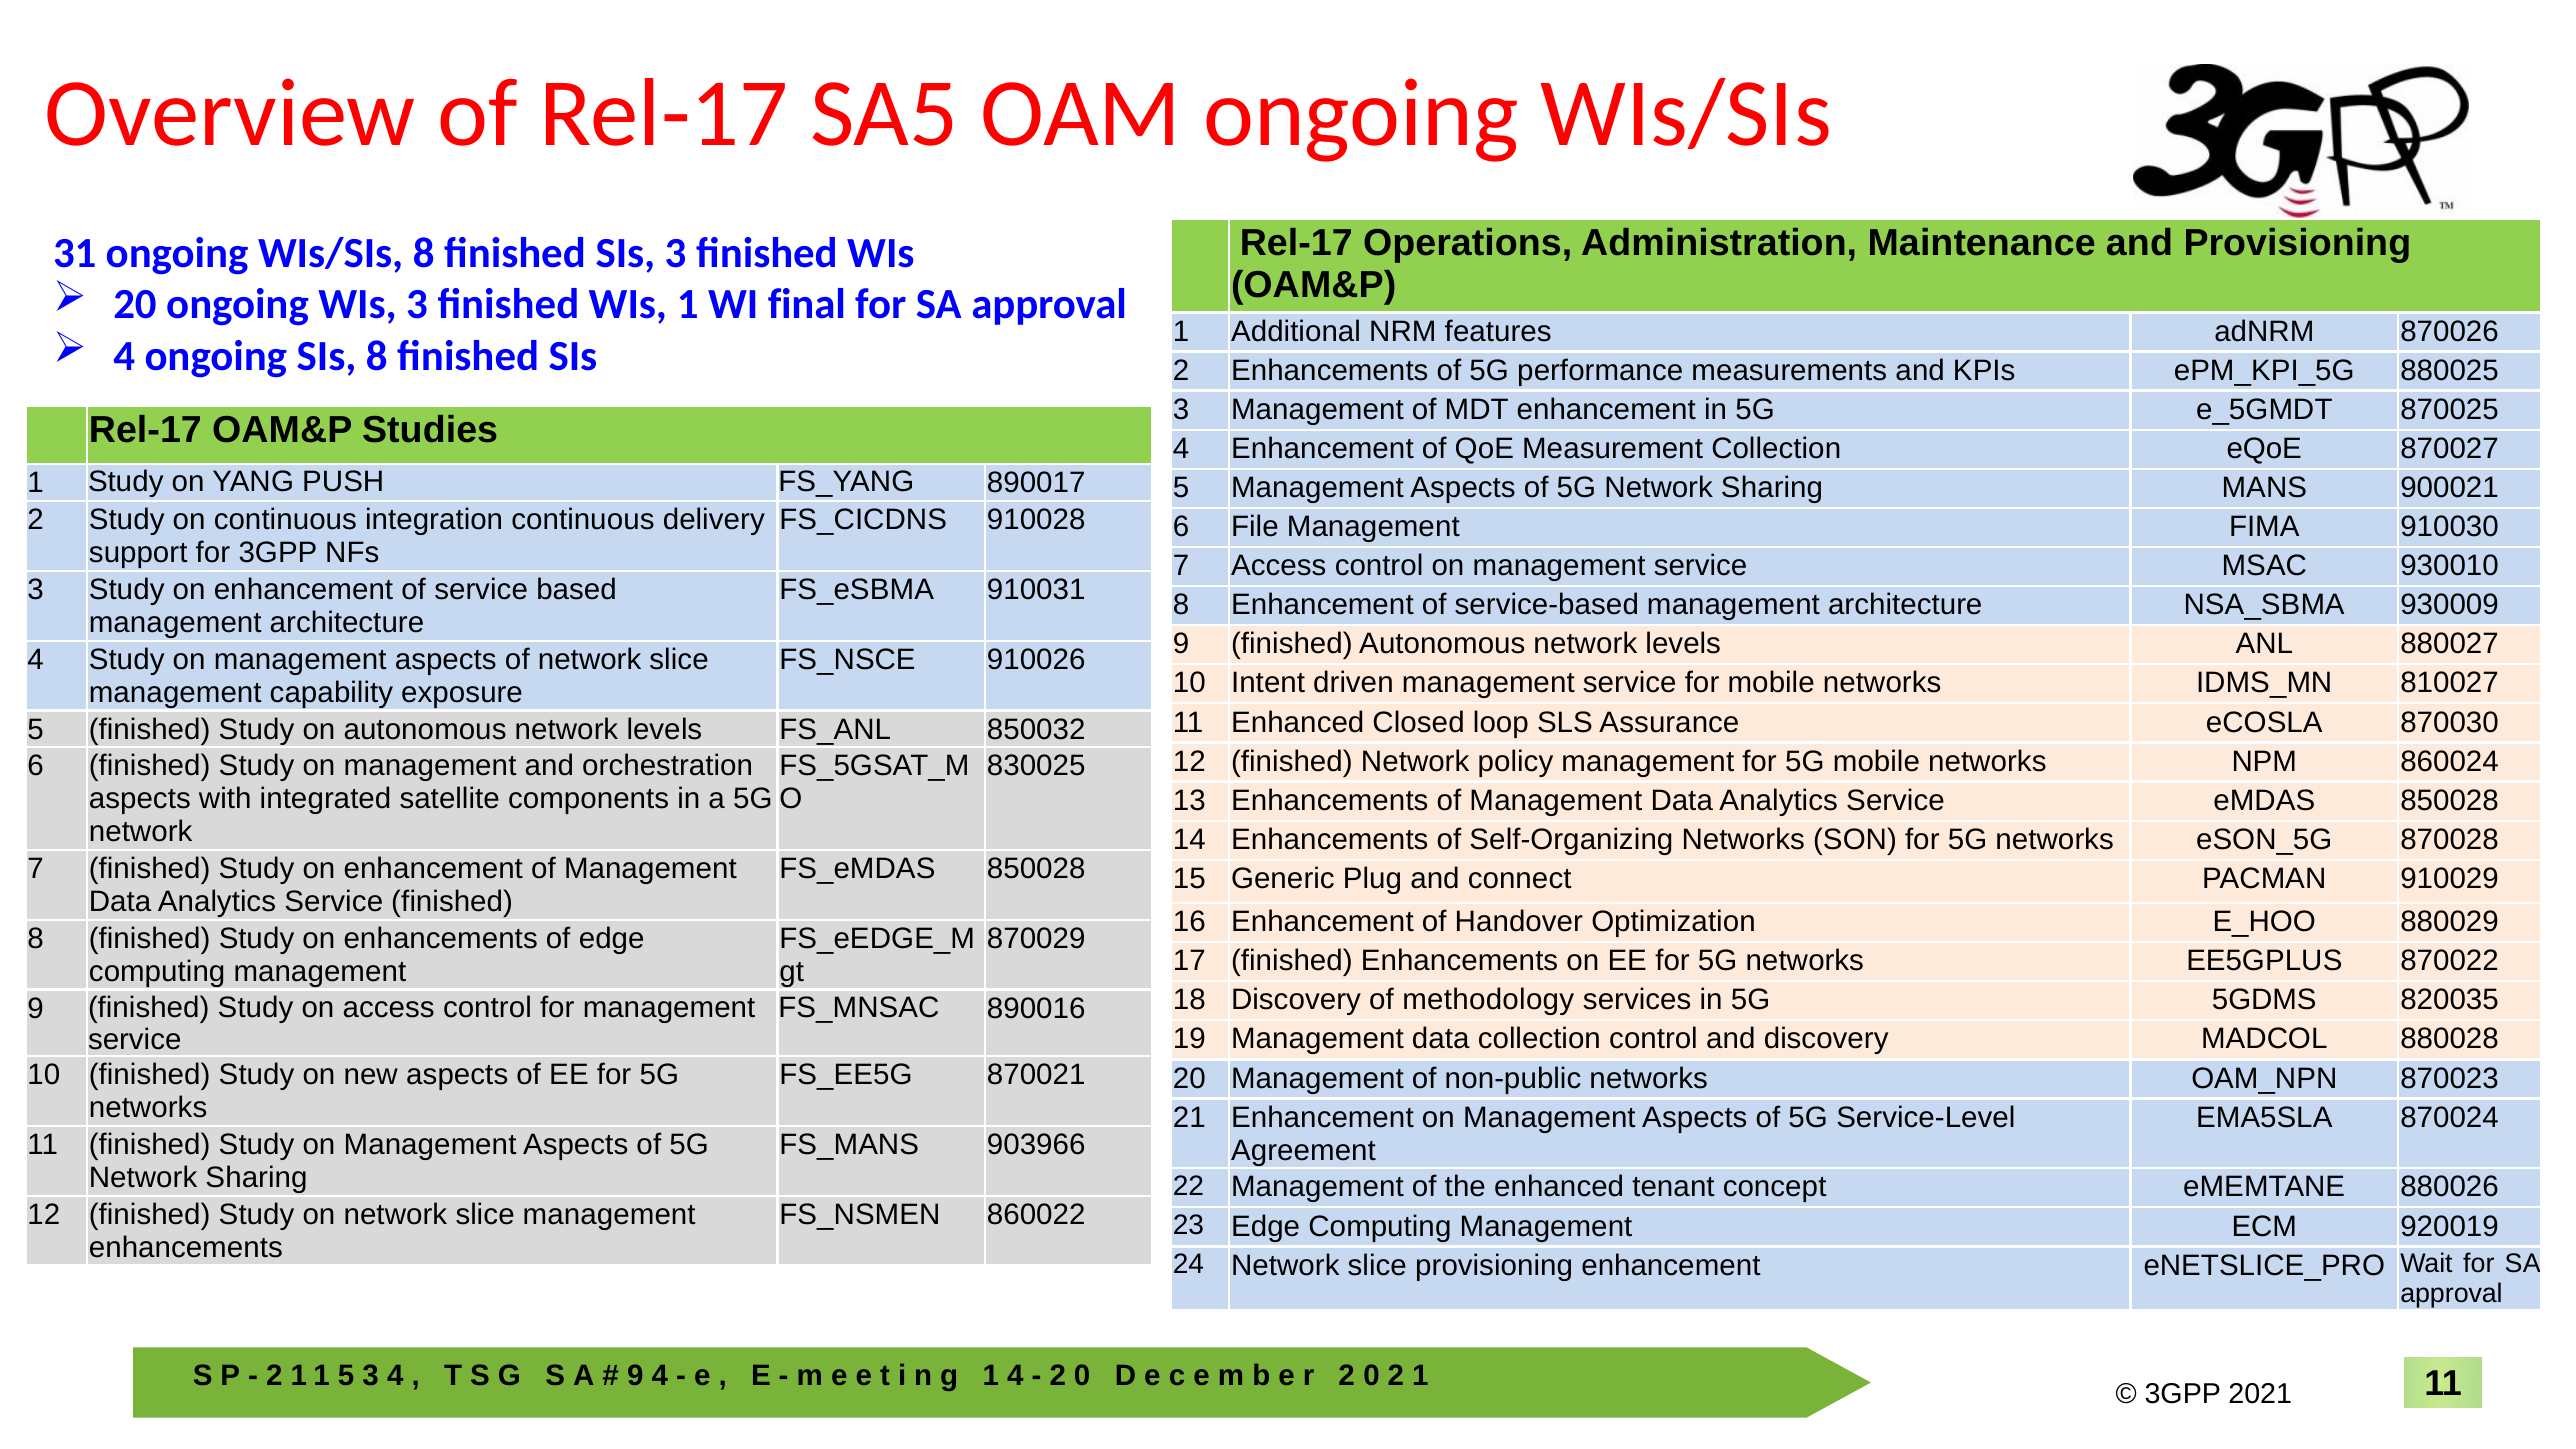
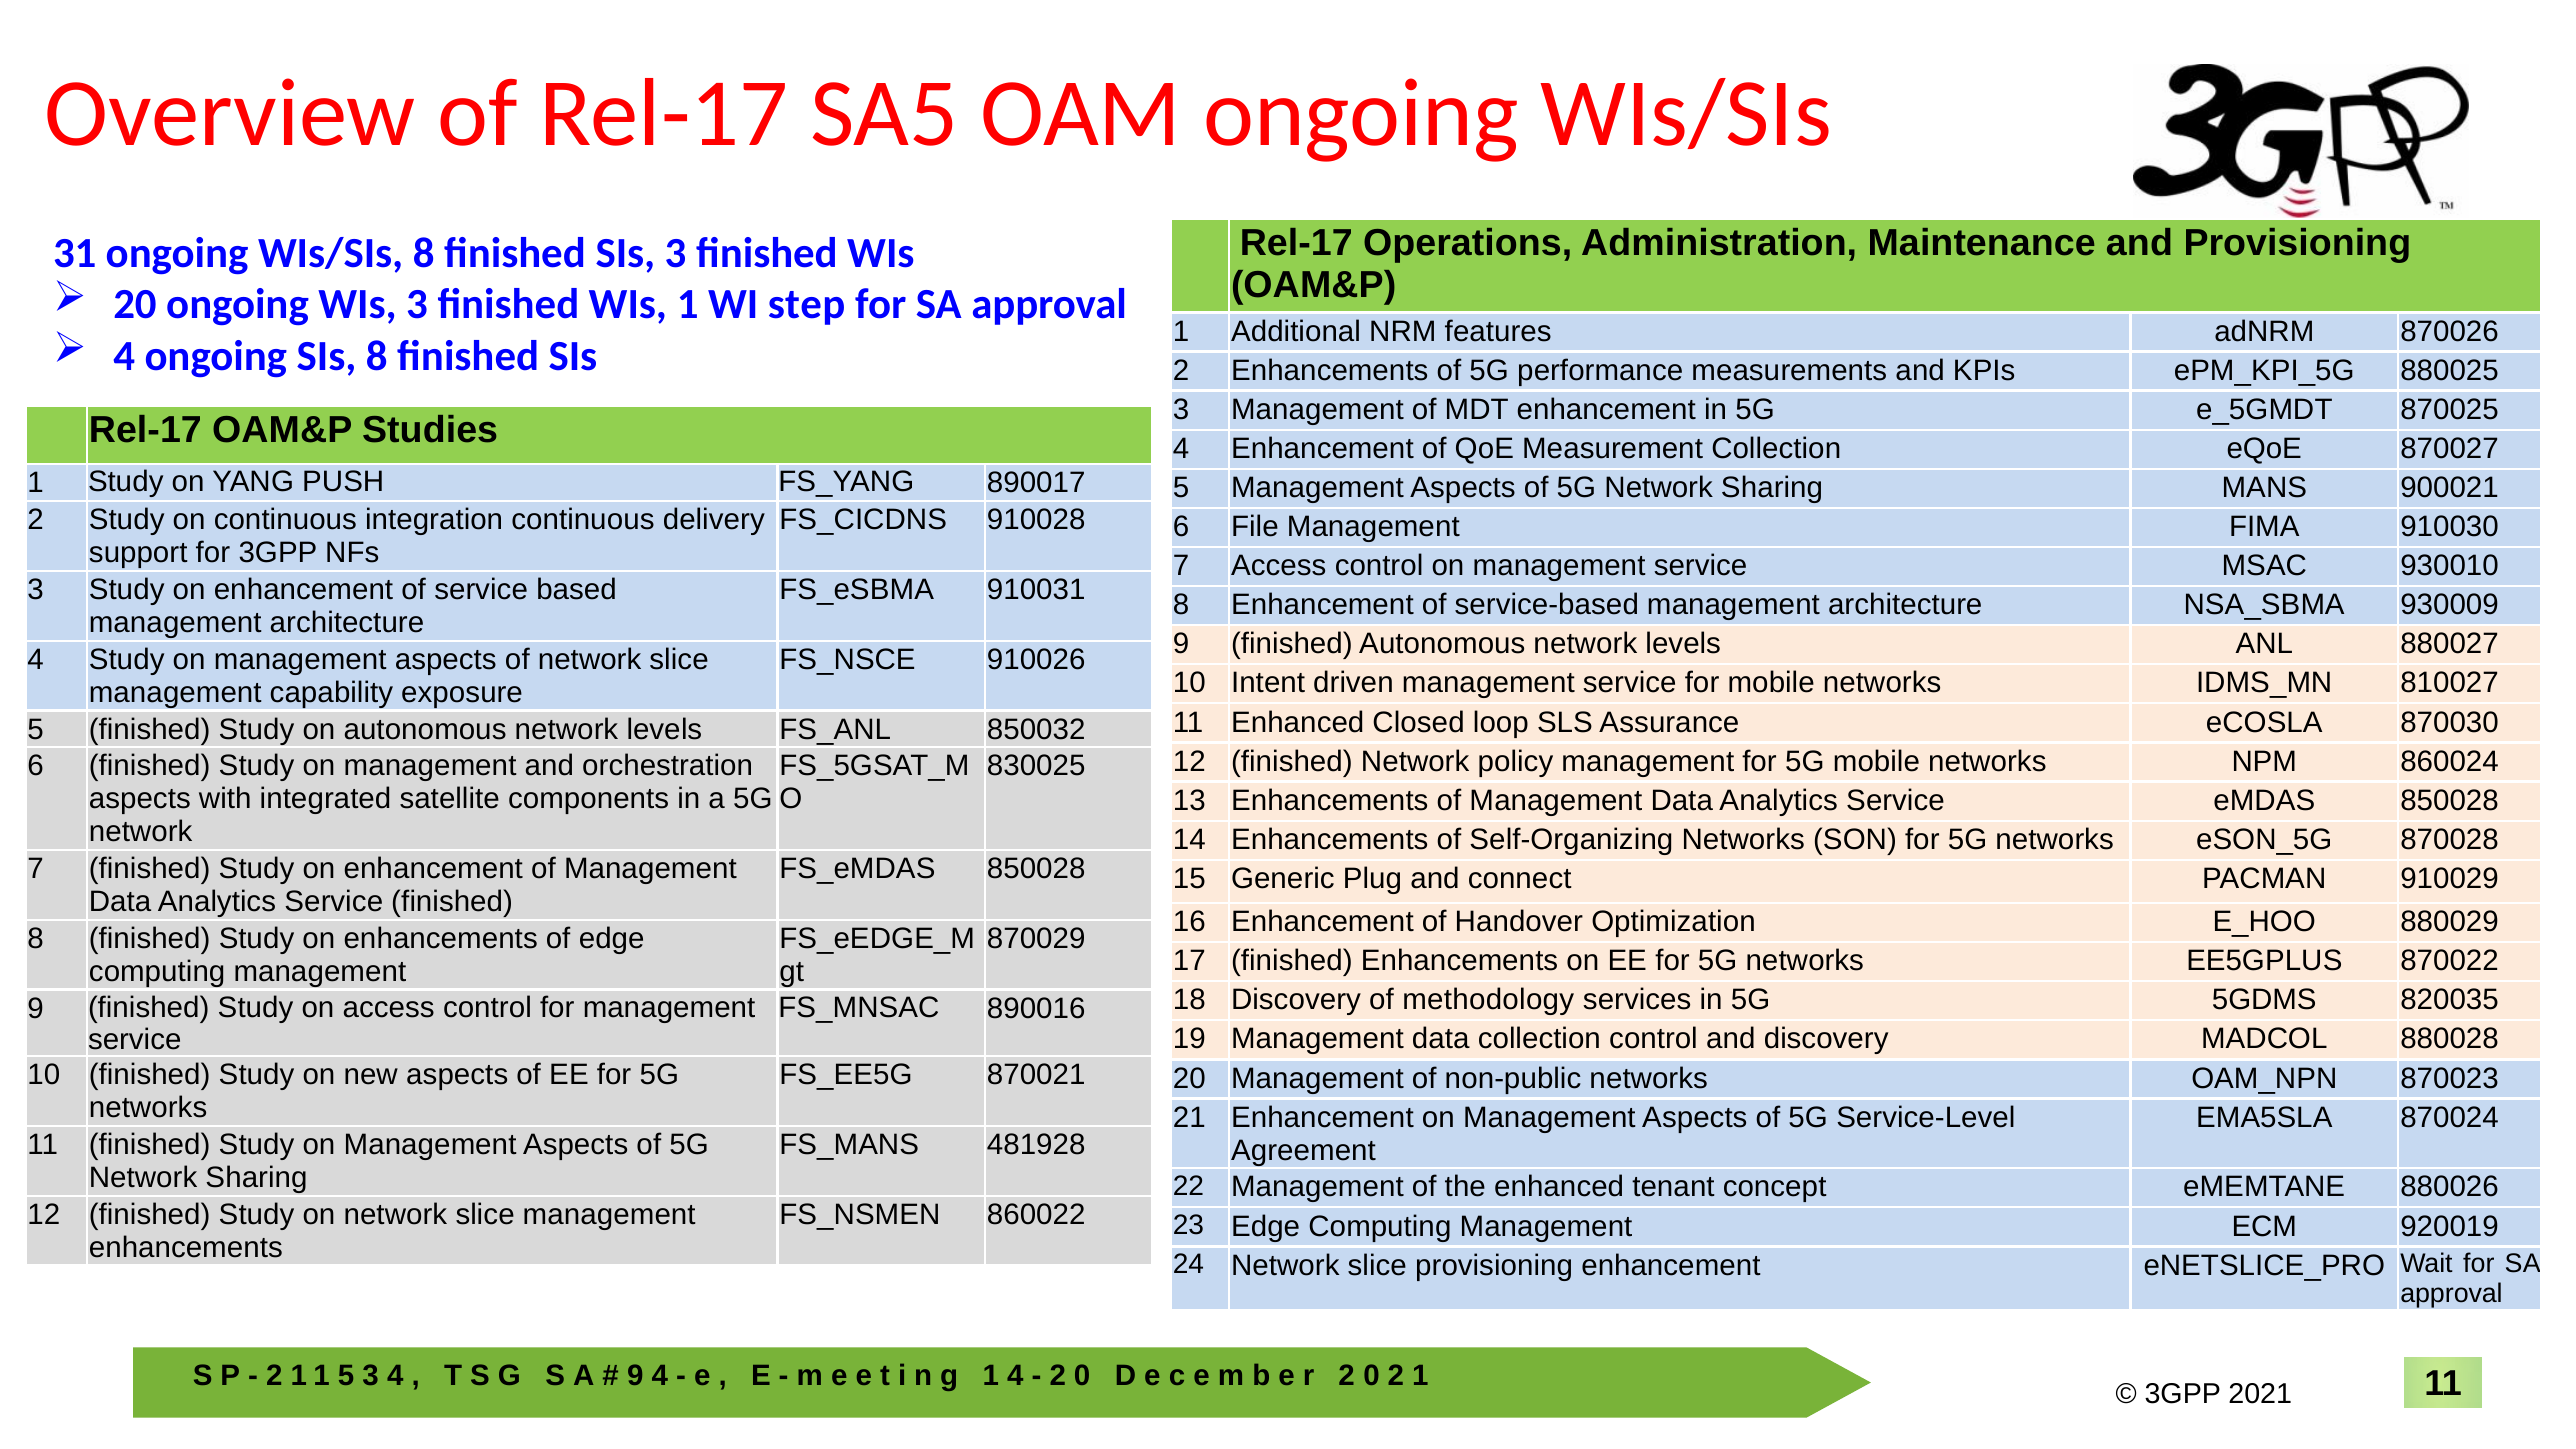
final: final -> step (807, 304)
903966: 903966 -> 481928 (1036, 1145)
